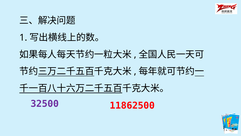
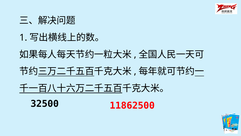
32500 colour: purple -> black (45, 103)
